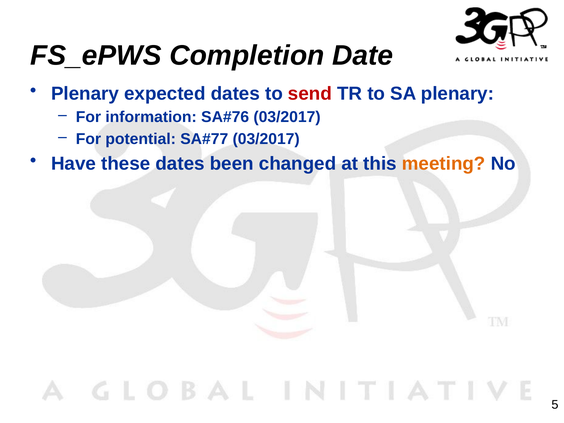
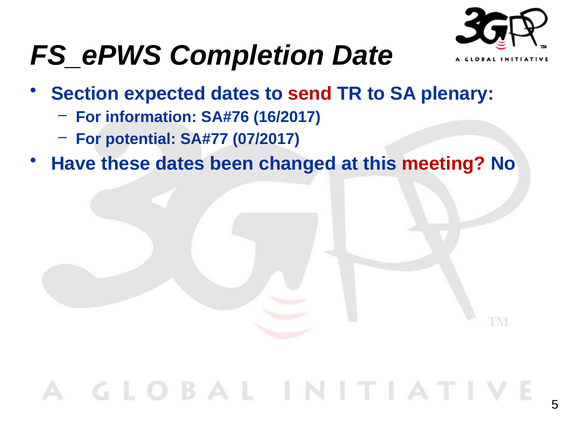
Plenary: Plenary -> Section (85, 94)
03/2017: 03/2017 -> 16/2017 (287, 117)
03/2017: 03/2017 -> 07/2017 (266, 139)
meeting colour: orange -> red (444, 164)
